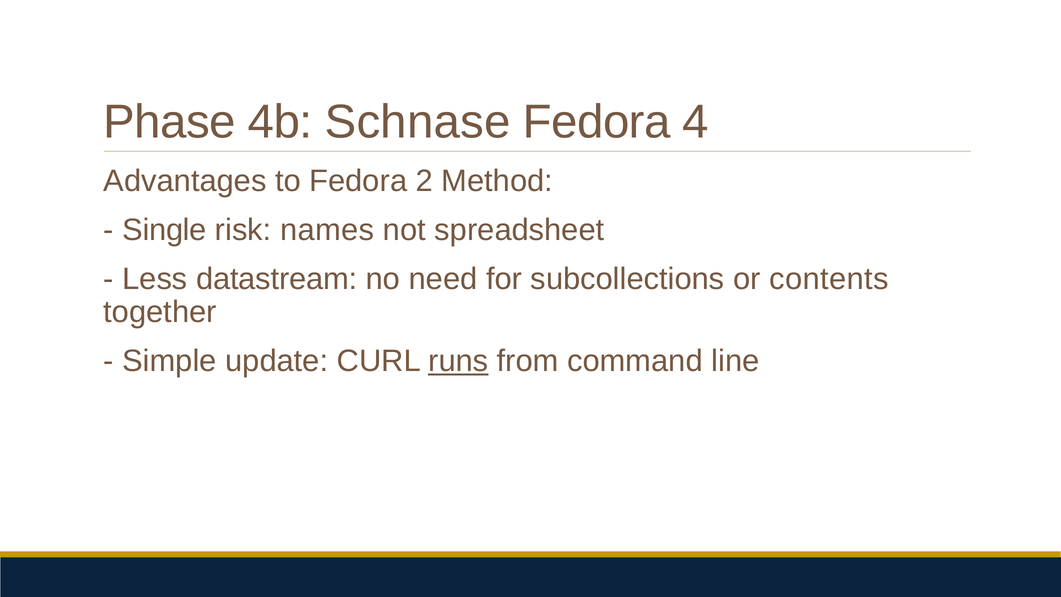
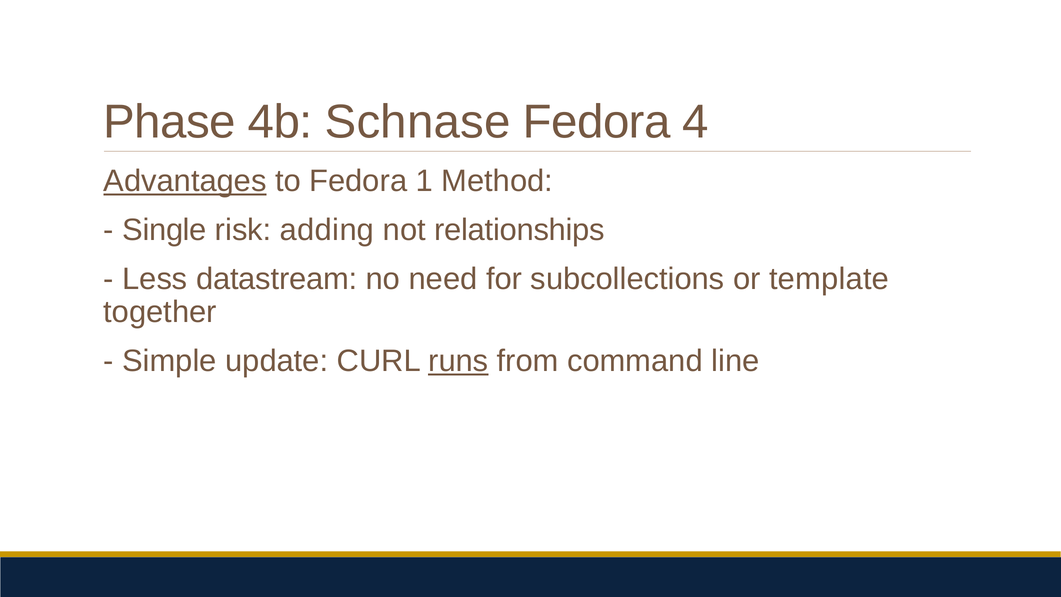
Advantages underline: none -> present (185, 181)
2: 2 -> 1 (424, 181)
names: names -> adding (327, 230)
spreadsheet: spreadsheet -> relationships (520, 230)
contents: contents -> template (829, 279)
